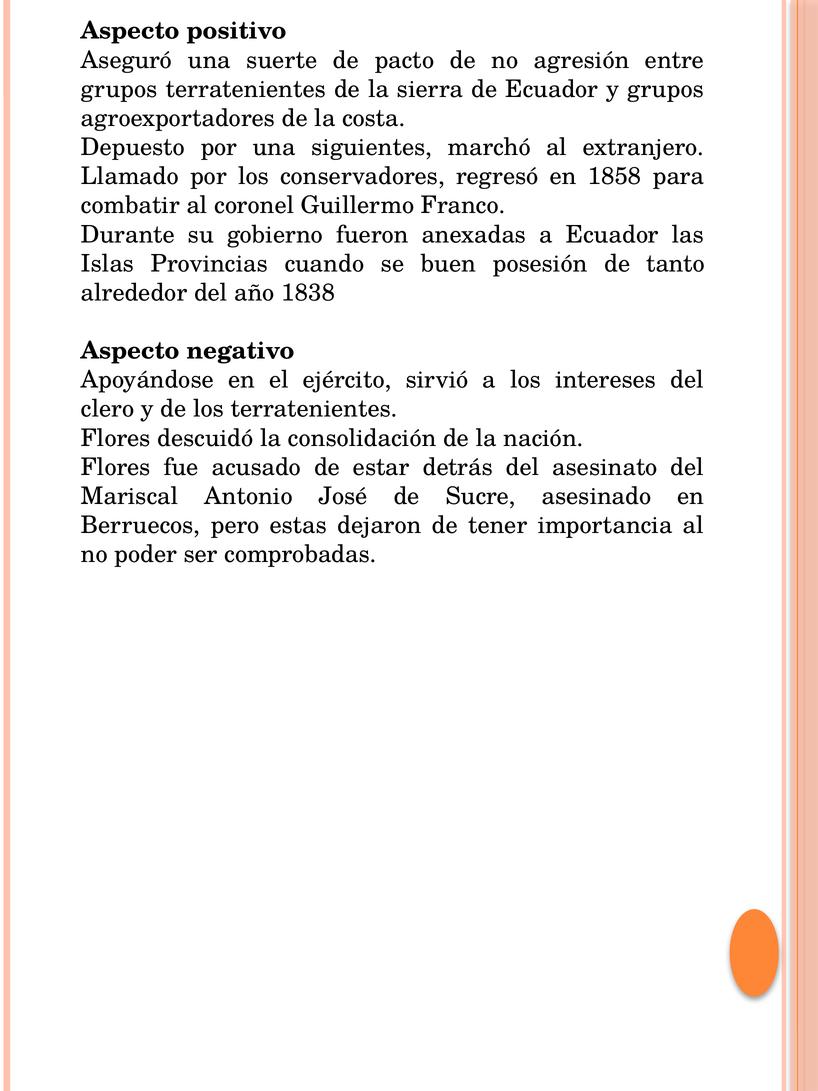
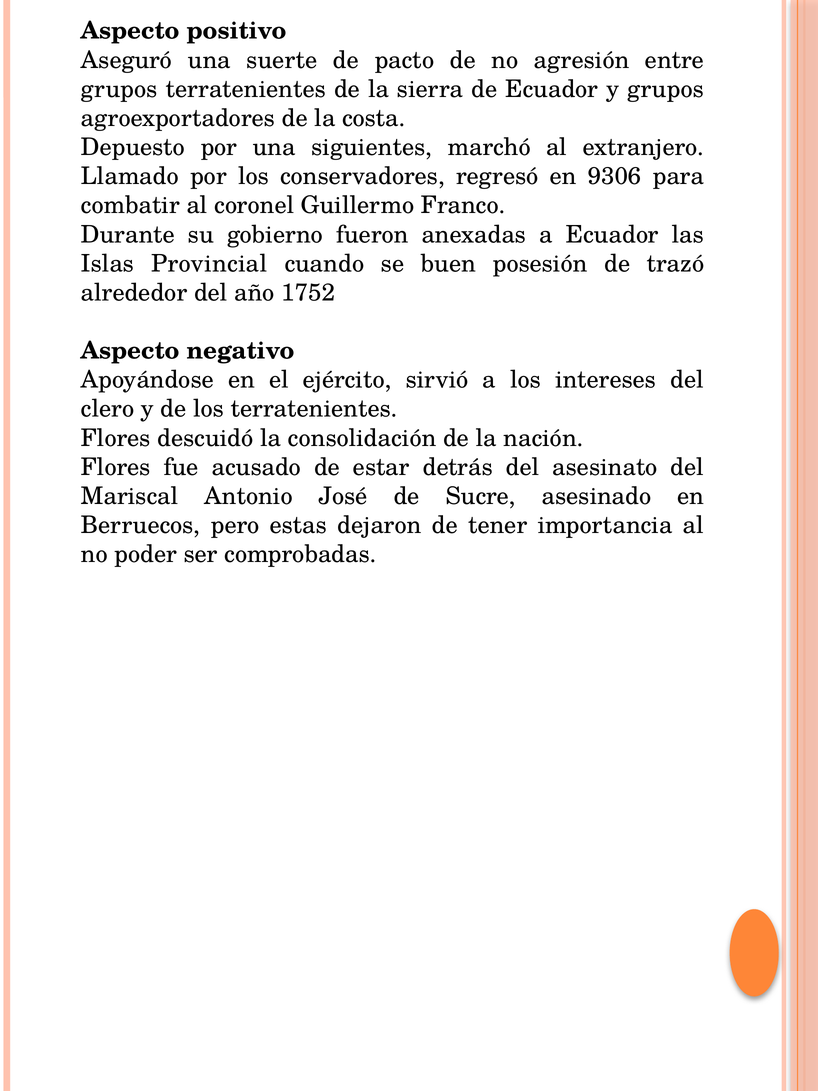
1858: 1858 -> 9306 (615, 176)
Provincias: Provincias -> Provincial (209, 264)
tanto: tanto -> trazó (676, 264)
1838: 1838 -> 1752 (308, 293)
